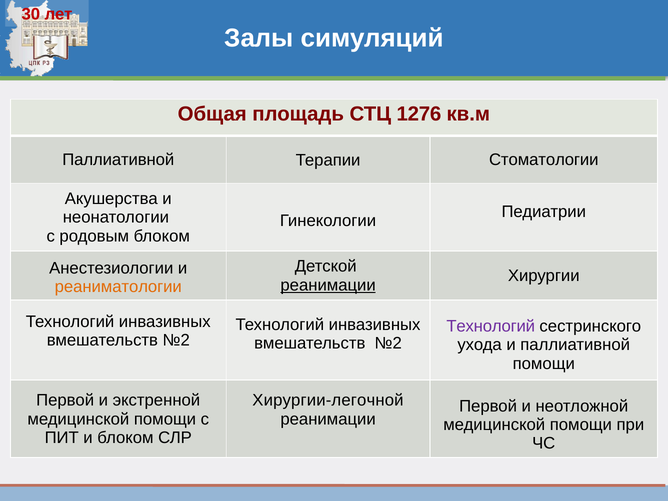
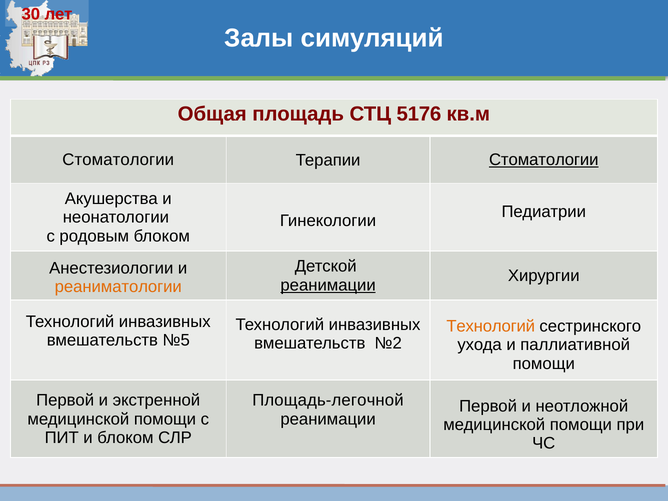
1276: 1276 -> 5176 (419, 114)
Паллиативной: Паллиативной -> Стоматологии (118, 160)
Стоматологии underline: none -> present (544, 160)
Технологий colour: purple -> orange (491, 326)
№2: №2 -> №5 (176, 340)
Хирургии-легочной: Хирургии-легочной -> Площадь-легочной (328, 400)
